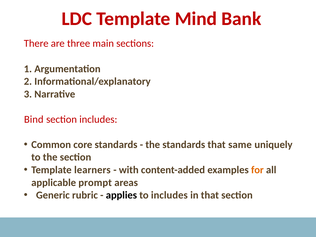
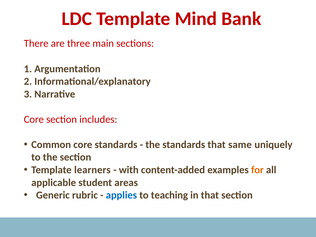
Bind: Bind -> Core (34, 119)
prompt: prompt -> student (95, 183)
applies colour: black -> blue (121, 195)
to includes: includes -> teaching (169, 195)
